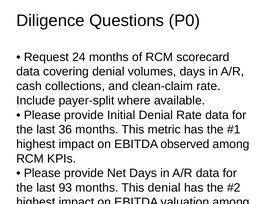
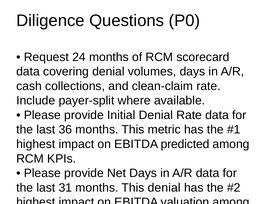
observed: observed -> predicted (185, 144)
93: 93 -> 31 (65, 188)
